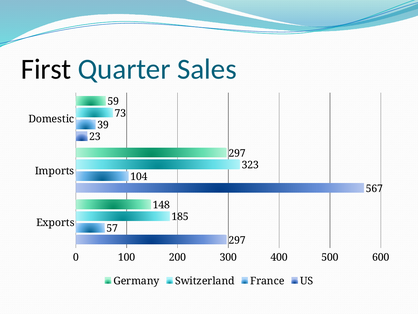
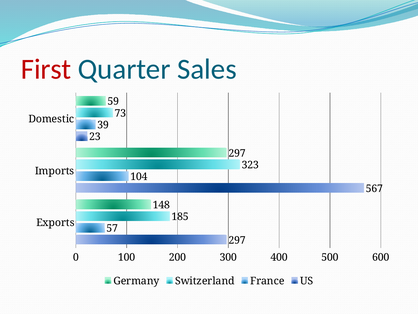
First colour: black -> red (46, 69)
